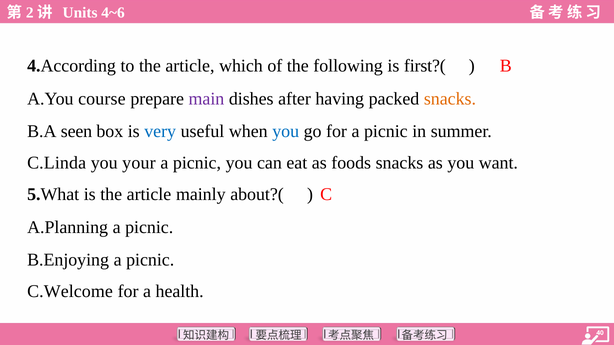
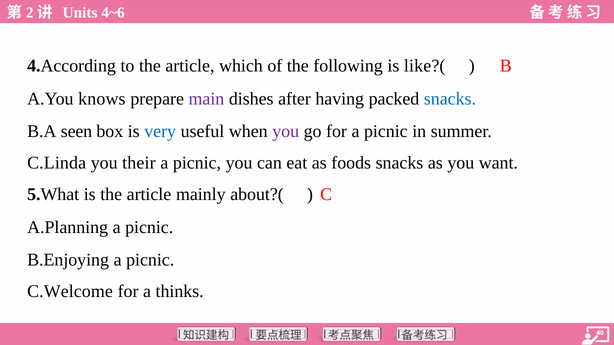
first?(: first?( -> like?( (425, 66)
course: course -> knows (102, 99)
snacks colour: orange -> blue (450, 99)
you colour: blue -> purple (286, 132)
your: your -> their (139, 163)
health: health -> thinks (180, 291)
